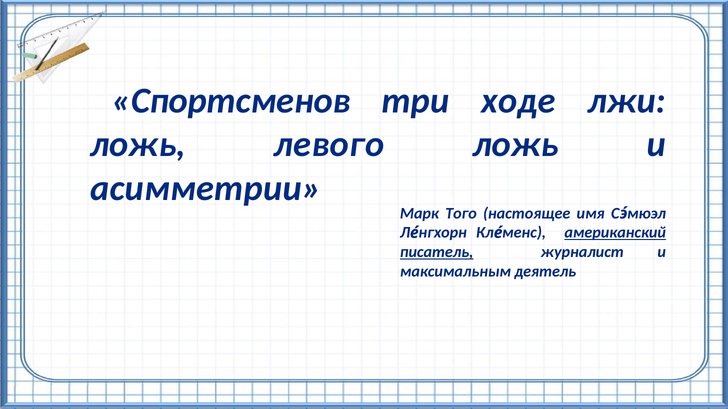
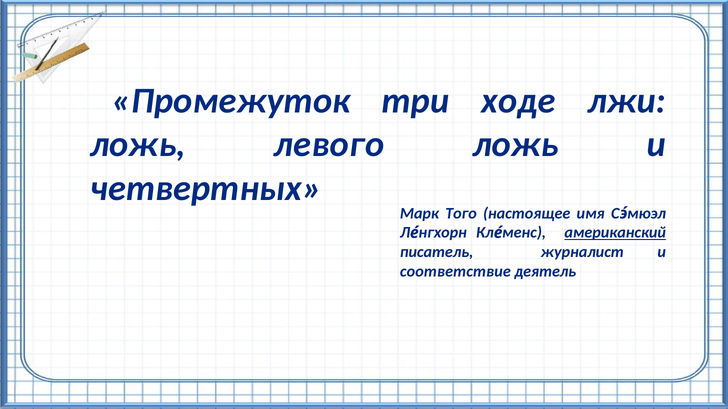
Спортсменов: Спортсменов -> Промежуток (231, 101)
асимметрии: асимметрии -> четвертных (206, 188)
писатель underline: present -> none (437, 252)
максимальным: максимальным -> соответствие (455, 272)
